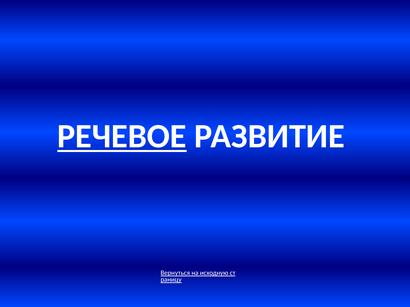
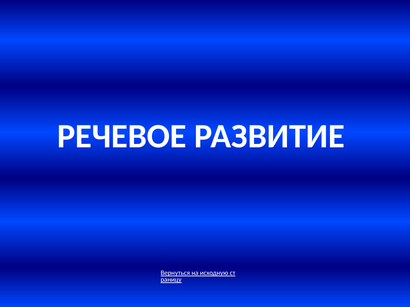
РЕЧЕВОЕ underline: present -> none (122, 137)
